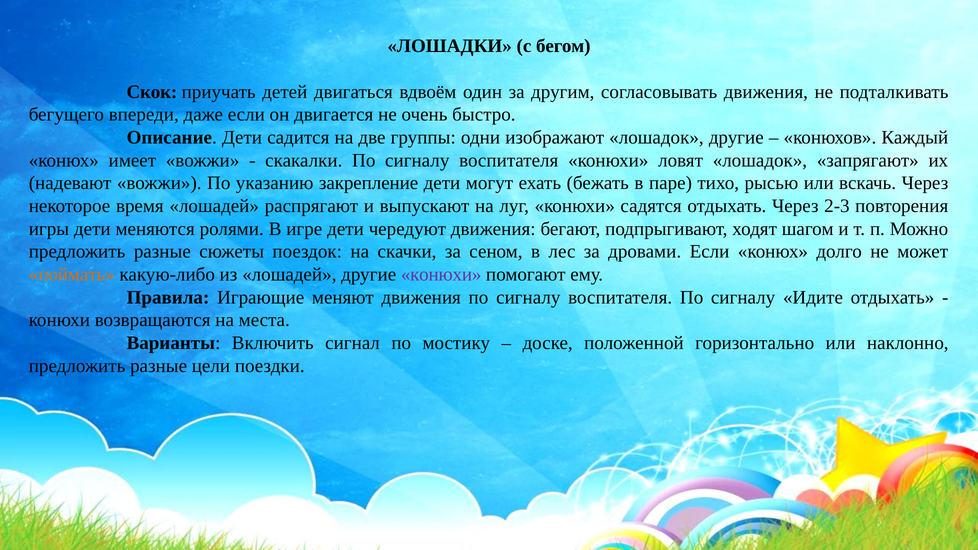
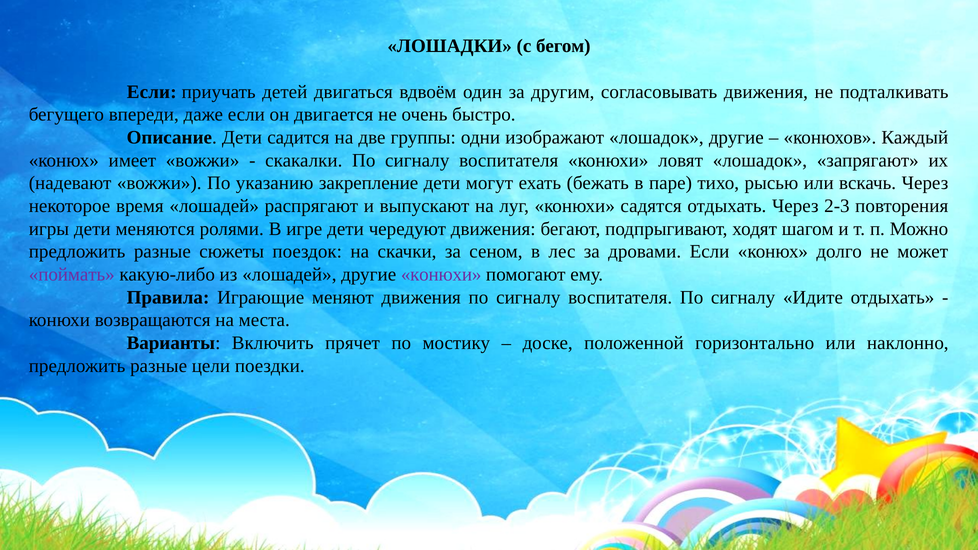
Скок: Скок -> Если (152, 92)
поймать colour: orange -> purple (72, 274)
сигнал: сигнал -> прячет (353, 343)
